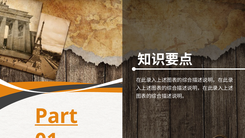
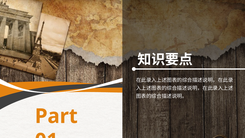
Part underline: present -> none (56, 116)
